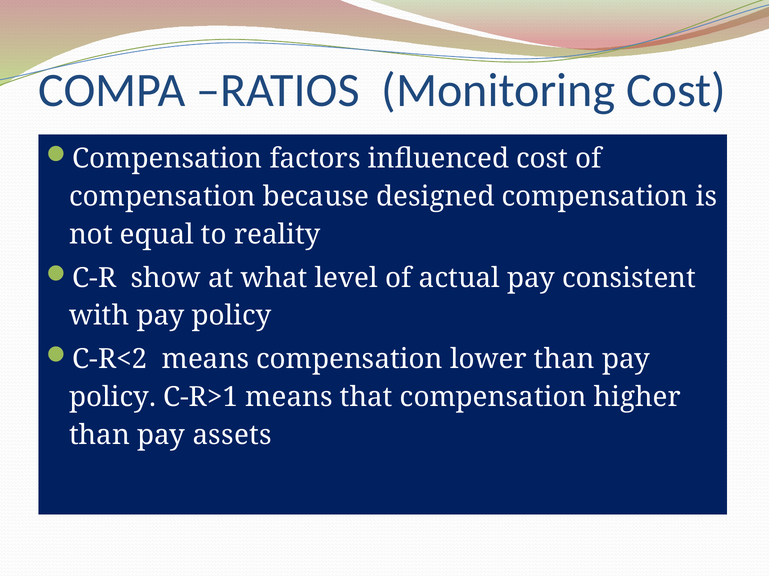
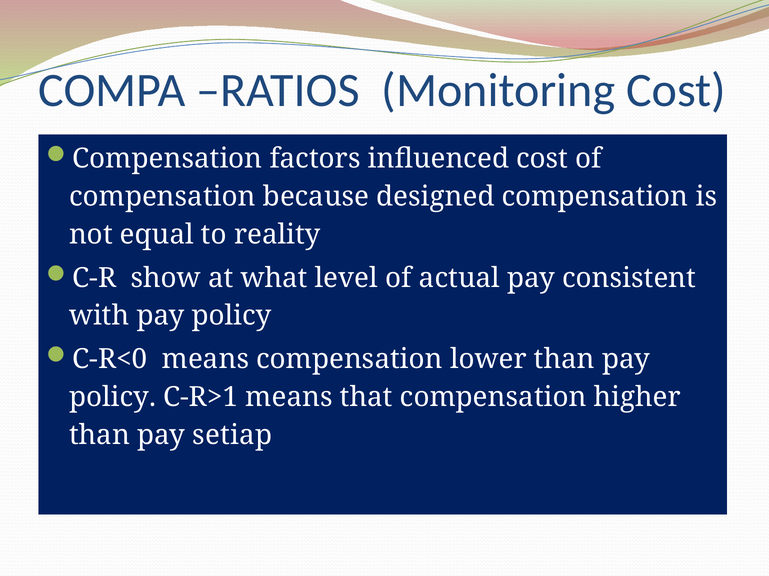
C-R<2: C-R<2 -> C-R<0 (110, 360)
assets: assets -> setiap (232, 436)
